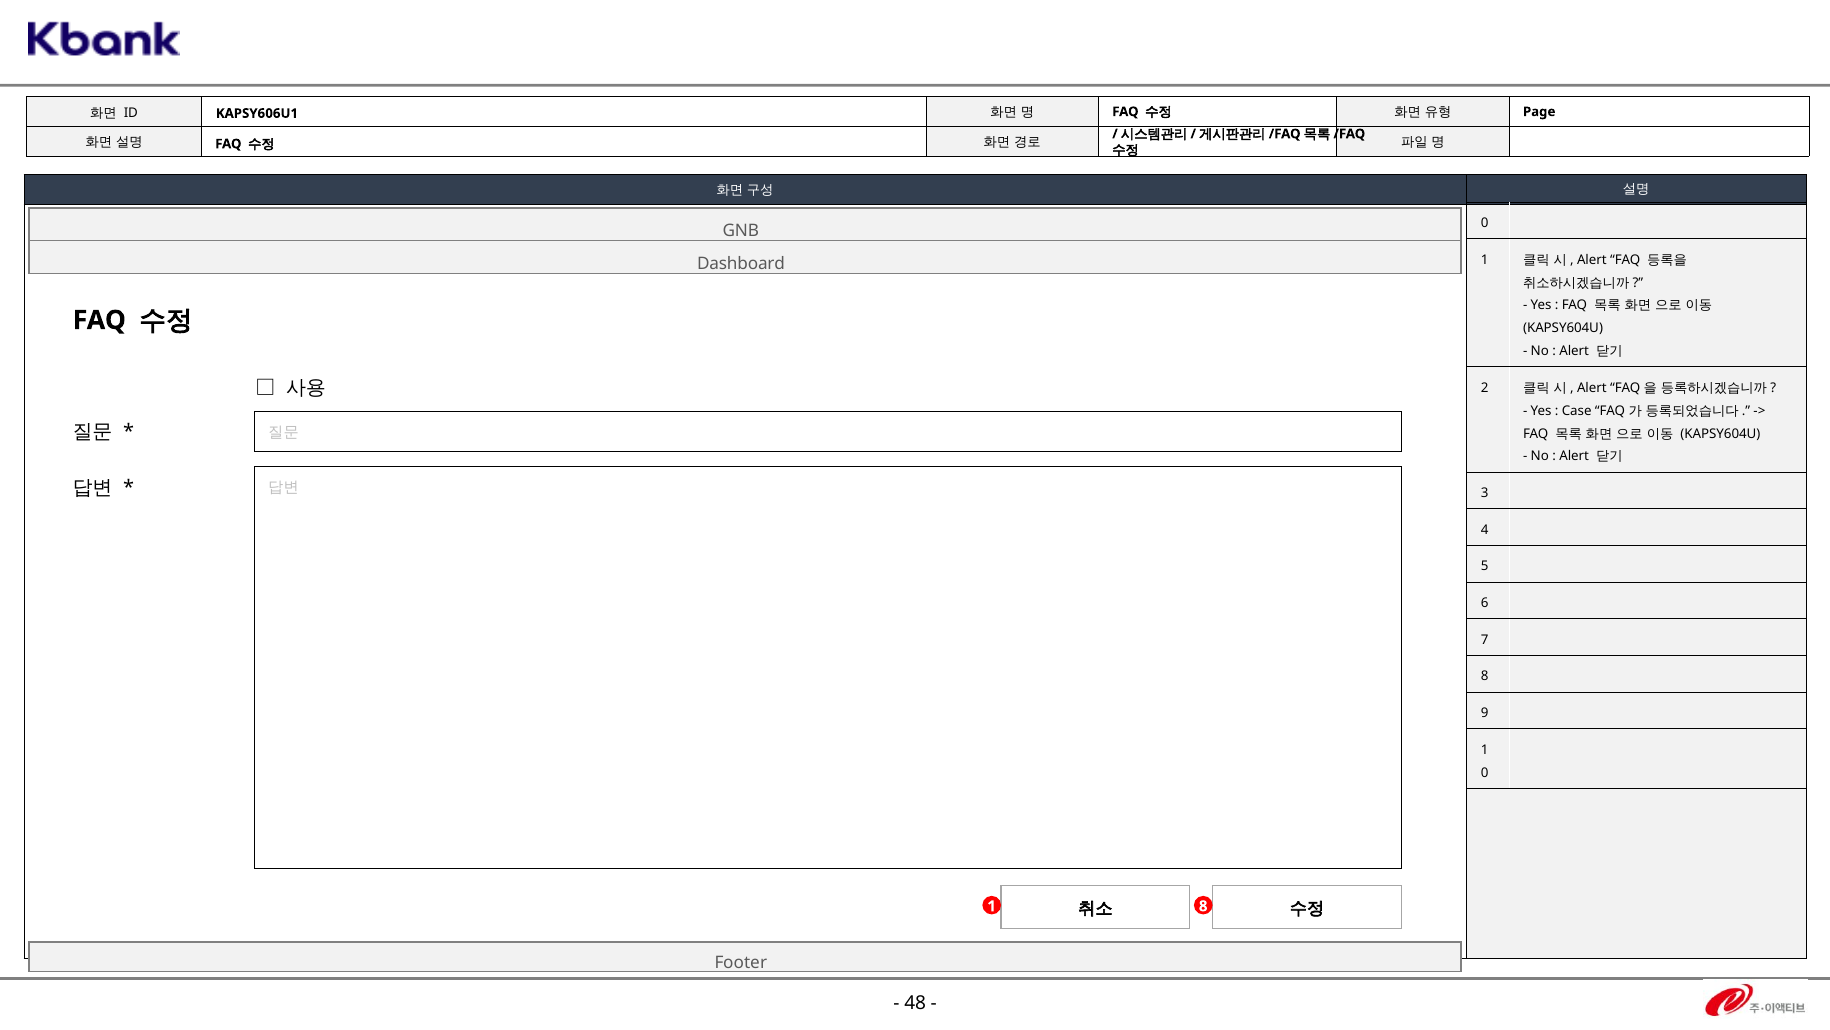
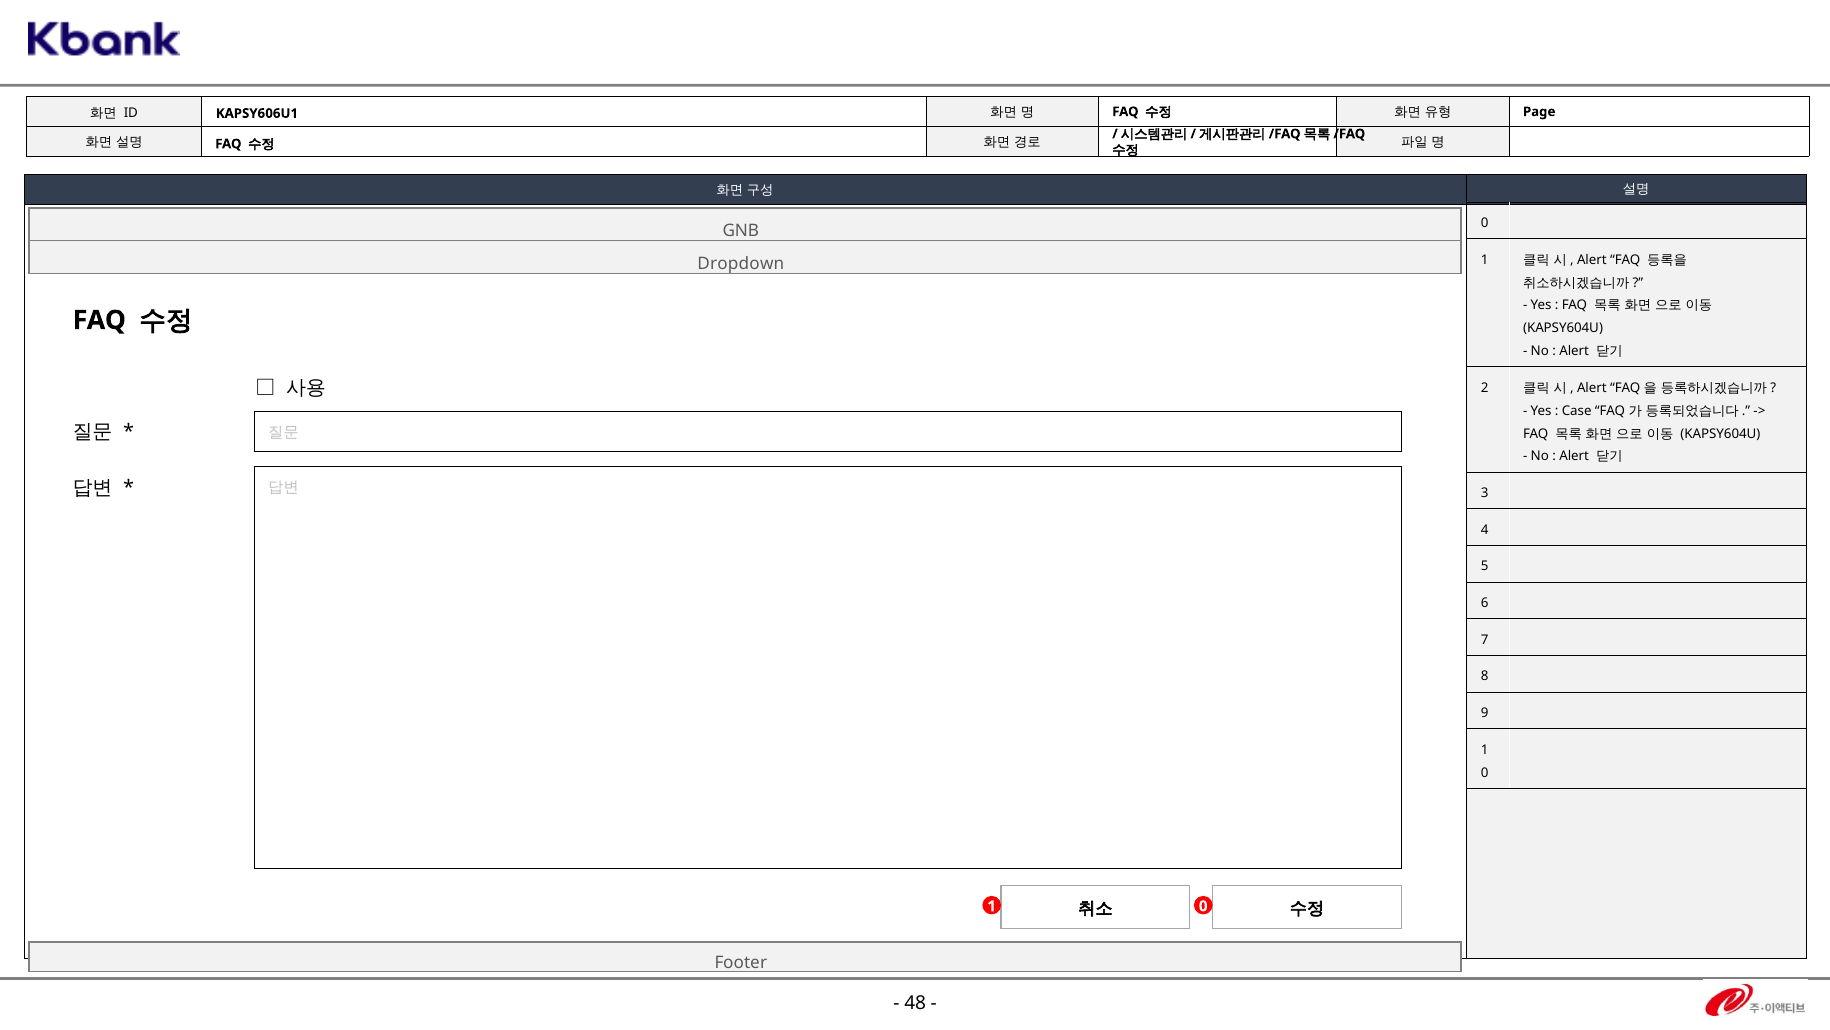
Dashboard: Dashboard -> Dropdown (741, 263)
8: 8 -> 0 (1203, 906)
